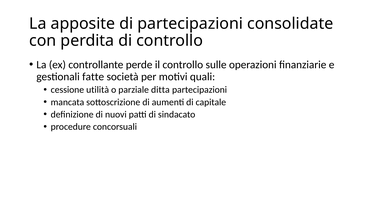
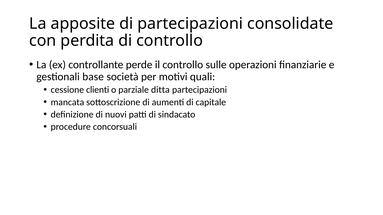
fatte: fatte -> base (93, 77)
utilità: utilità -> clienti (98, 90)
